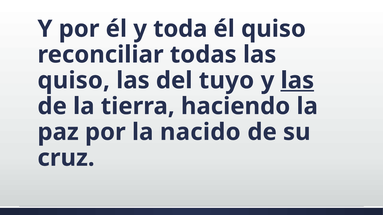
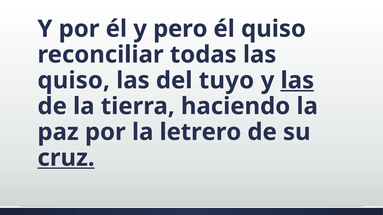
toda: toda -> pero (180, 29)
nacido: nacido -> letrero (200, 132)
cruz underline: none -> present (66, 158)
